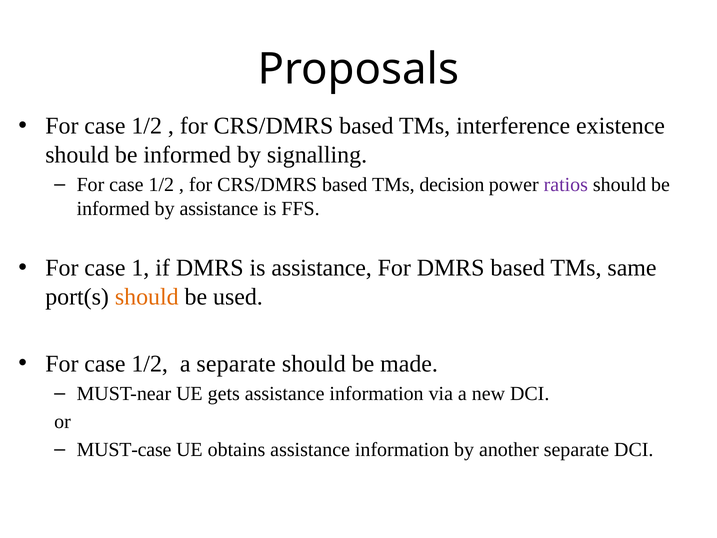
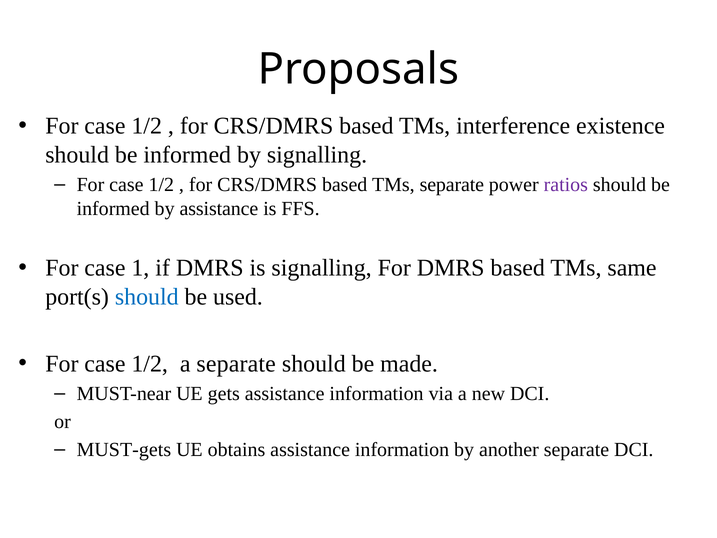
TMs decision: decision -> separate (452, 185)
is assistance: assistance -> signalling (322, 268)
should colour: orange -> blue (147, 297)
MUST-case: MUST-case -> MUST-gets (124, 449)
